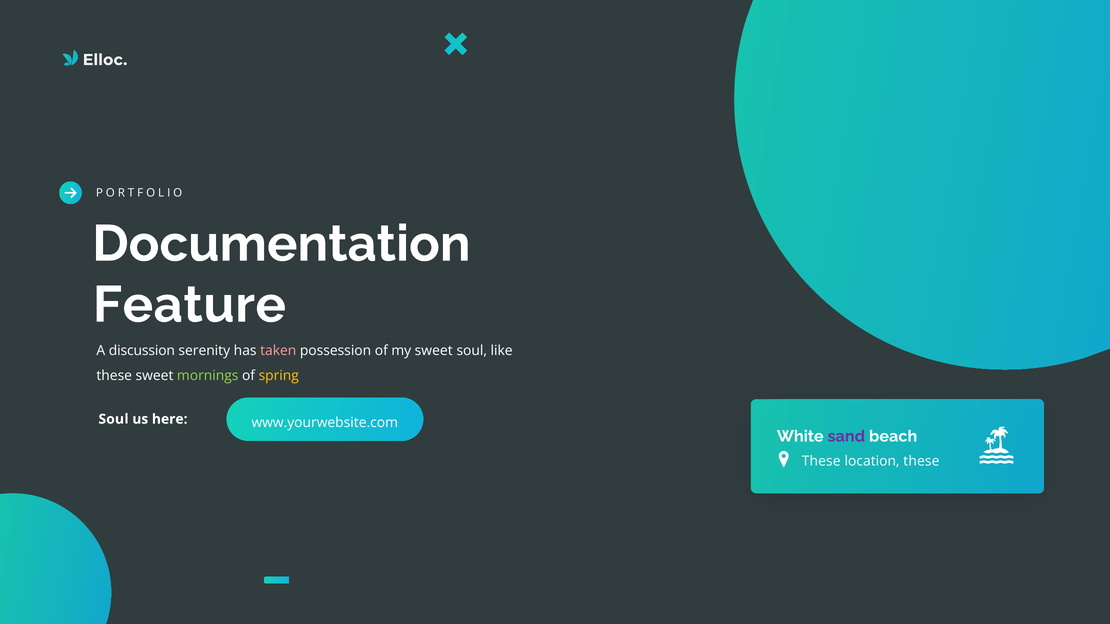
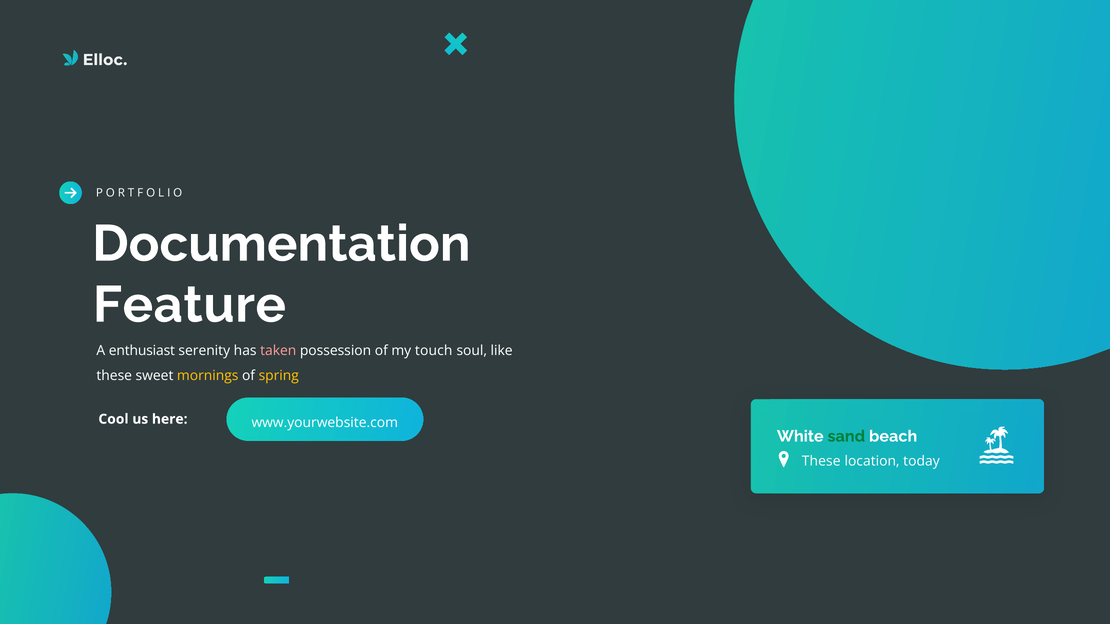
discussion: discussion -> enthusiast (142, 351)
my sweet: sweet -> touch (434, 351)
mornings colour: light green -> yellow (208, 376)
Soul: Soul -> Cool (113, 419)
sand colour: purple -> green (846, 437)
location these: these -> today (921, 461)
